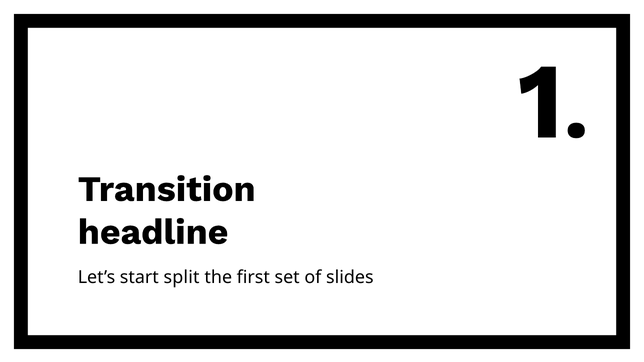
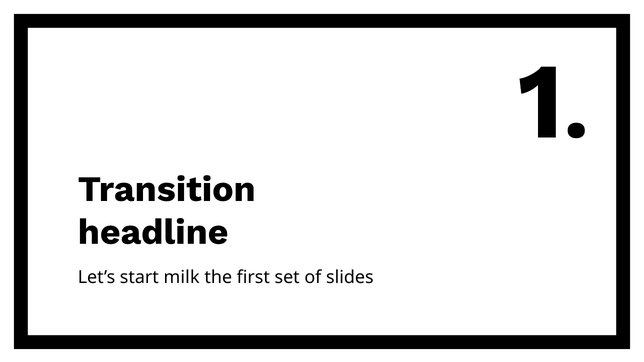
split: split -> milk (182, 277)
